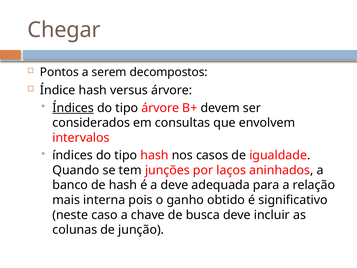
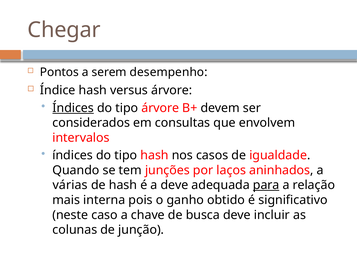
decompostos: decompostos -> desempenho (169, 72)
banco: banco -> várias (70, 185)
para underline: none -> present (266, 185)
